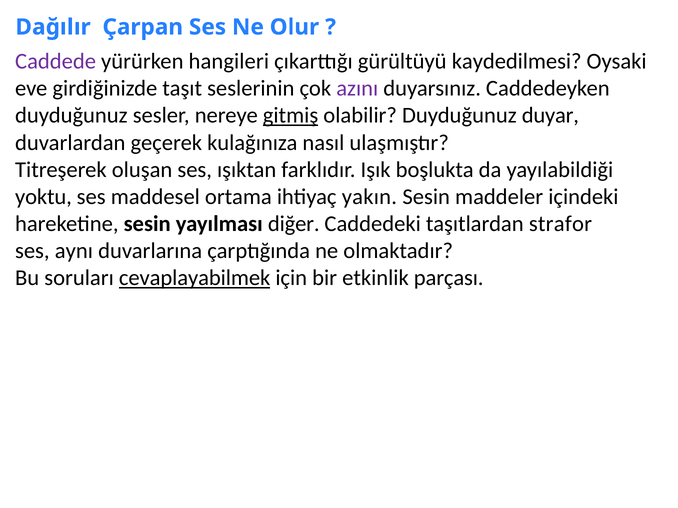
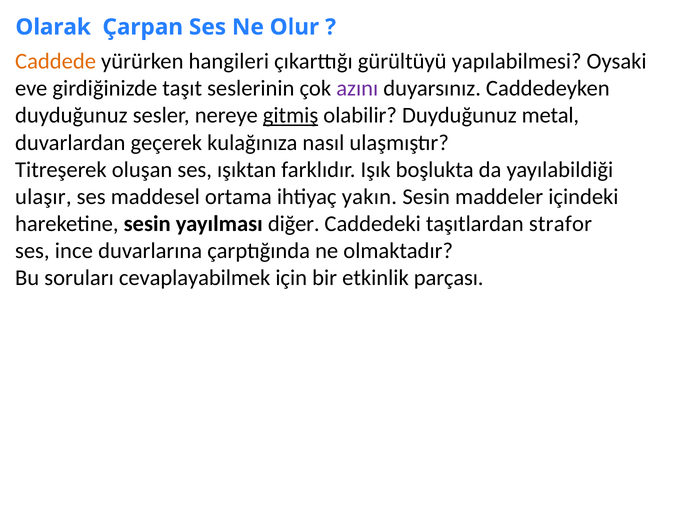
Dağılır: Dağılır -> Olarak (53, 27)
Caddede colour: purple -> orange (56, 61)
kaydedilmesi: kaydedilmesi -> yapılabilmesi (517, 61)
duyar: duyar -> metal (550, 116)
yoktu: yoktu -> ulaşır (43, 197)
aynı: aynı -> ince (74, 251)
cevaplayabilmek underline: present -> none (195, 278)
